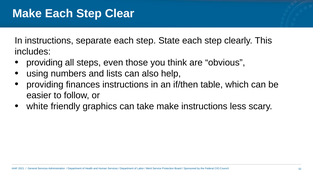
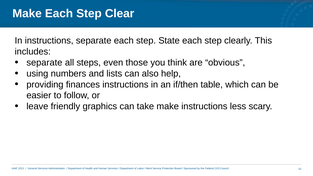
providing: providing -> separate (44, 63)
white: white -> leave (37, 106)
